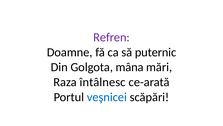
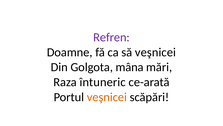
să puternic: puternic -> veşnicei (155, 52)
întâlnesc: întâlnesc -> întuneric (103, 82)
veşnicei colour: blue -> orange (107, 97)
